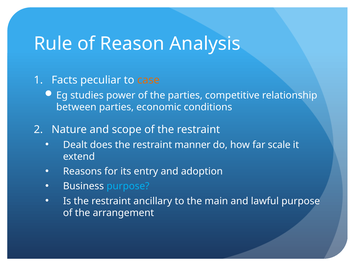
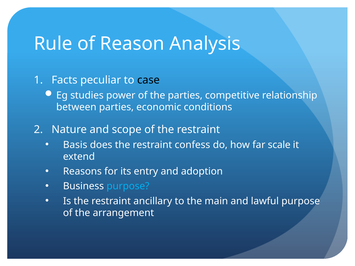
case colour: orange -> black (148, 80)
Dealt: Dealt -> Basis (75, 145)
manner: manner -> confess (192, 145)
